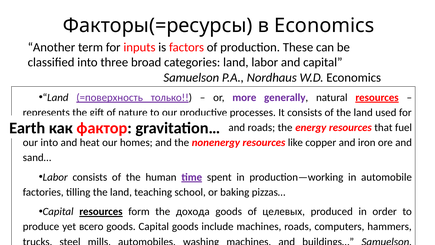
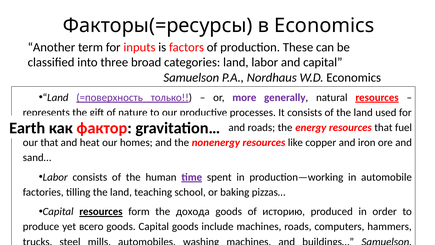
our into: into -> that (49, 142)
целевых: целевых -> историю (284, 211)
